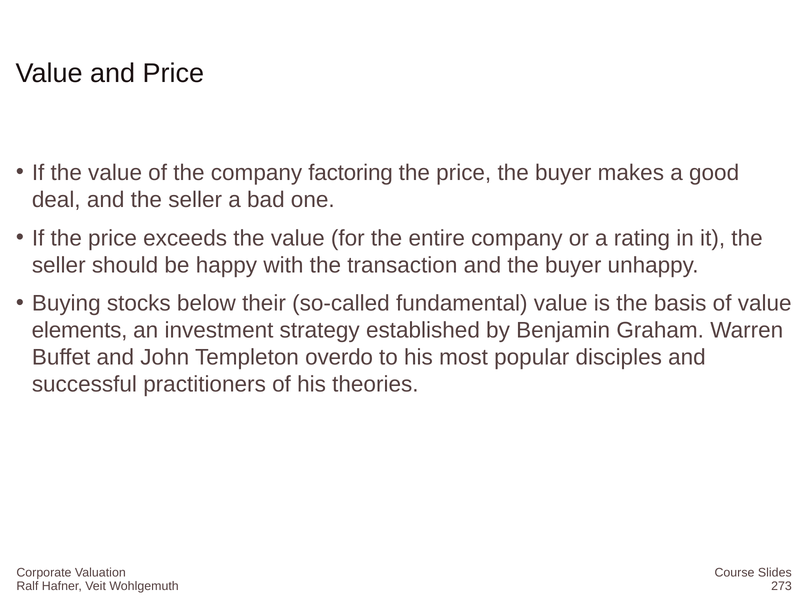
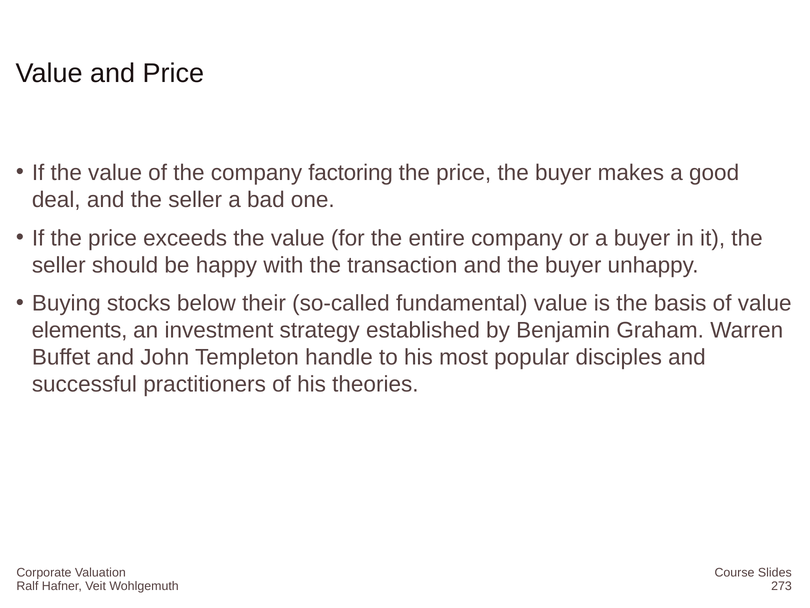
a rating: rating -> buyer (642, 238)
overdo: overdo -> handle (339, 357)
